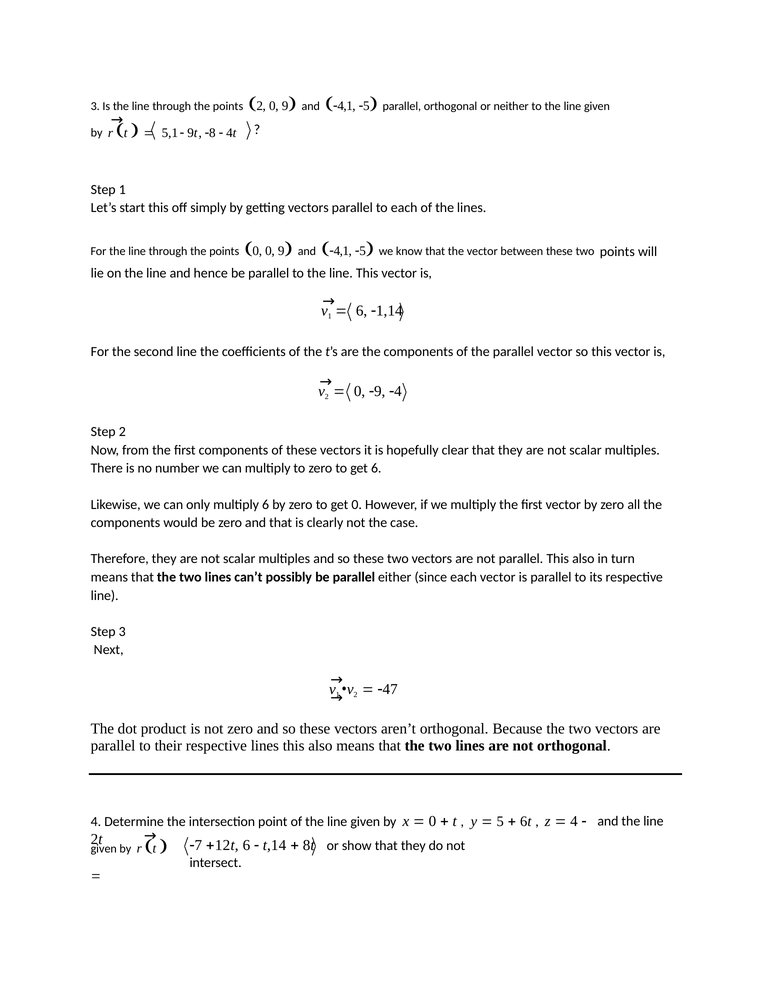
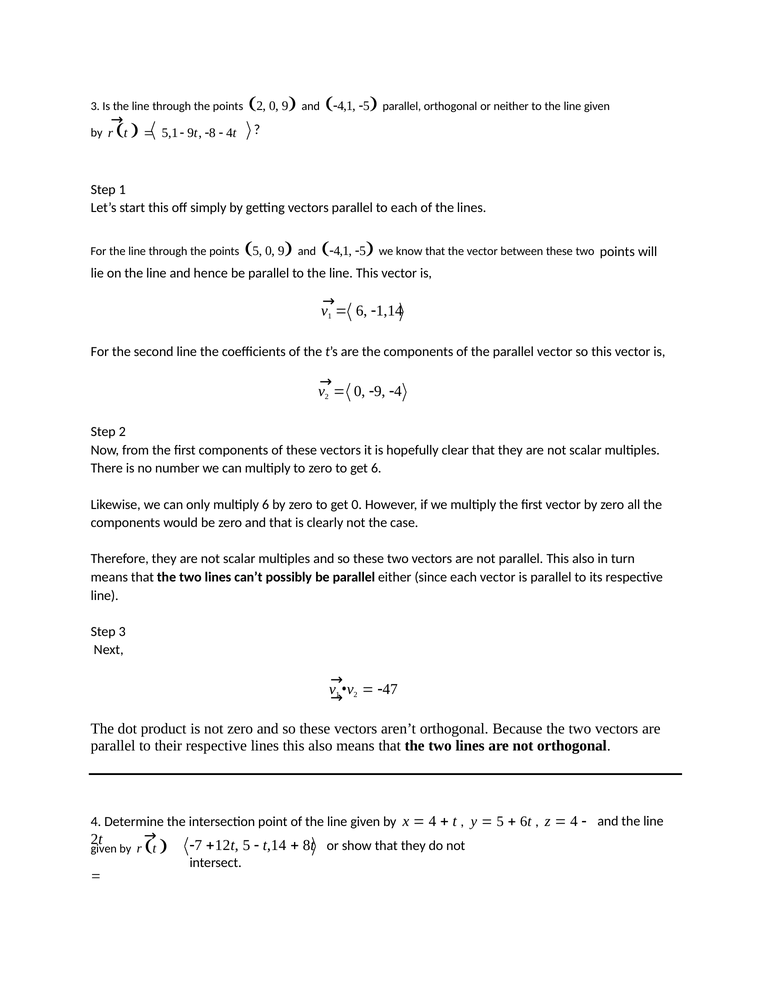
0: 0 -> 5 (257, 251)
0: 0 -> 4 (432, 821)
12t 6: 6 -> 5 (246, 845)
